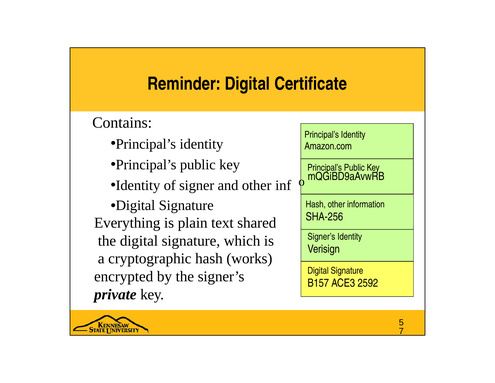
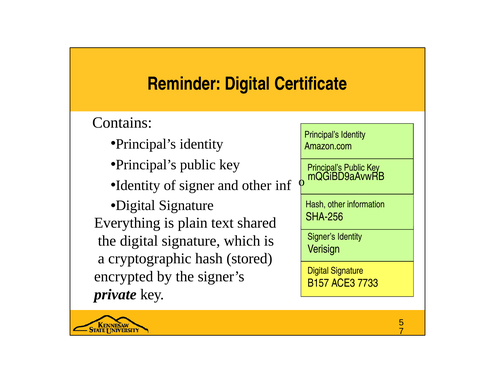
works: works -> stored (249, 258)
2592: 2592 -> 7733 (368, 283)
